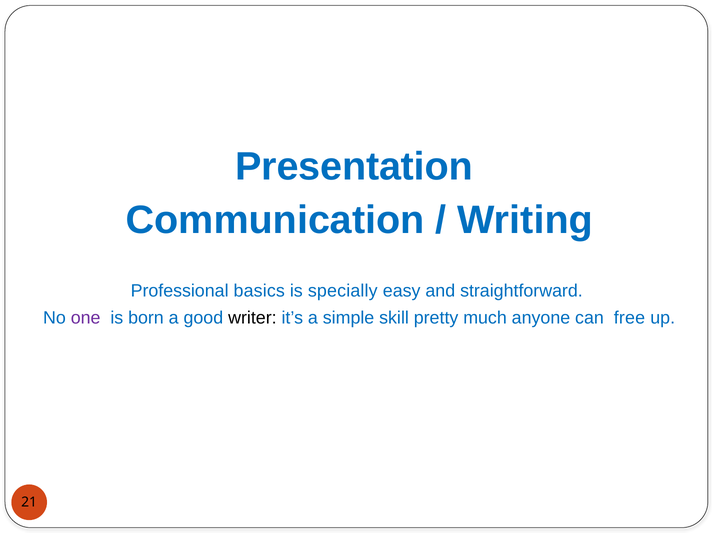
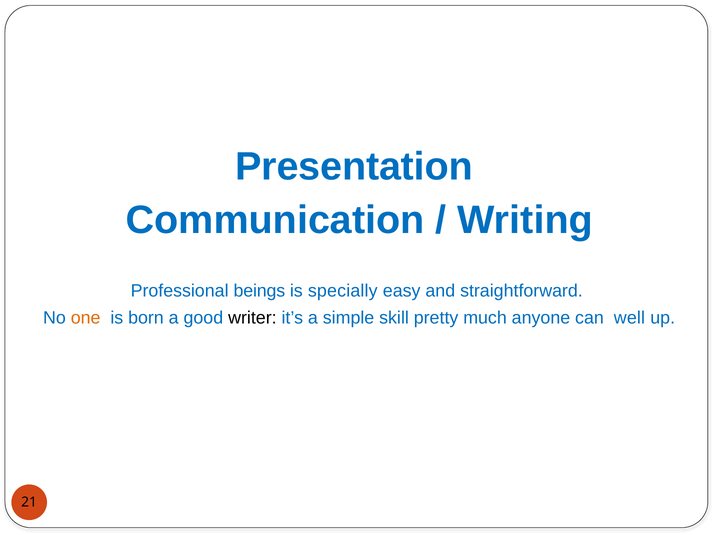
basics: basics -> beings (259, 291)
one colour: purple -> orange (86, 318)
free: free -> well (629, 318)
